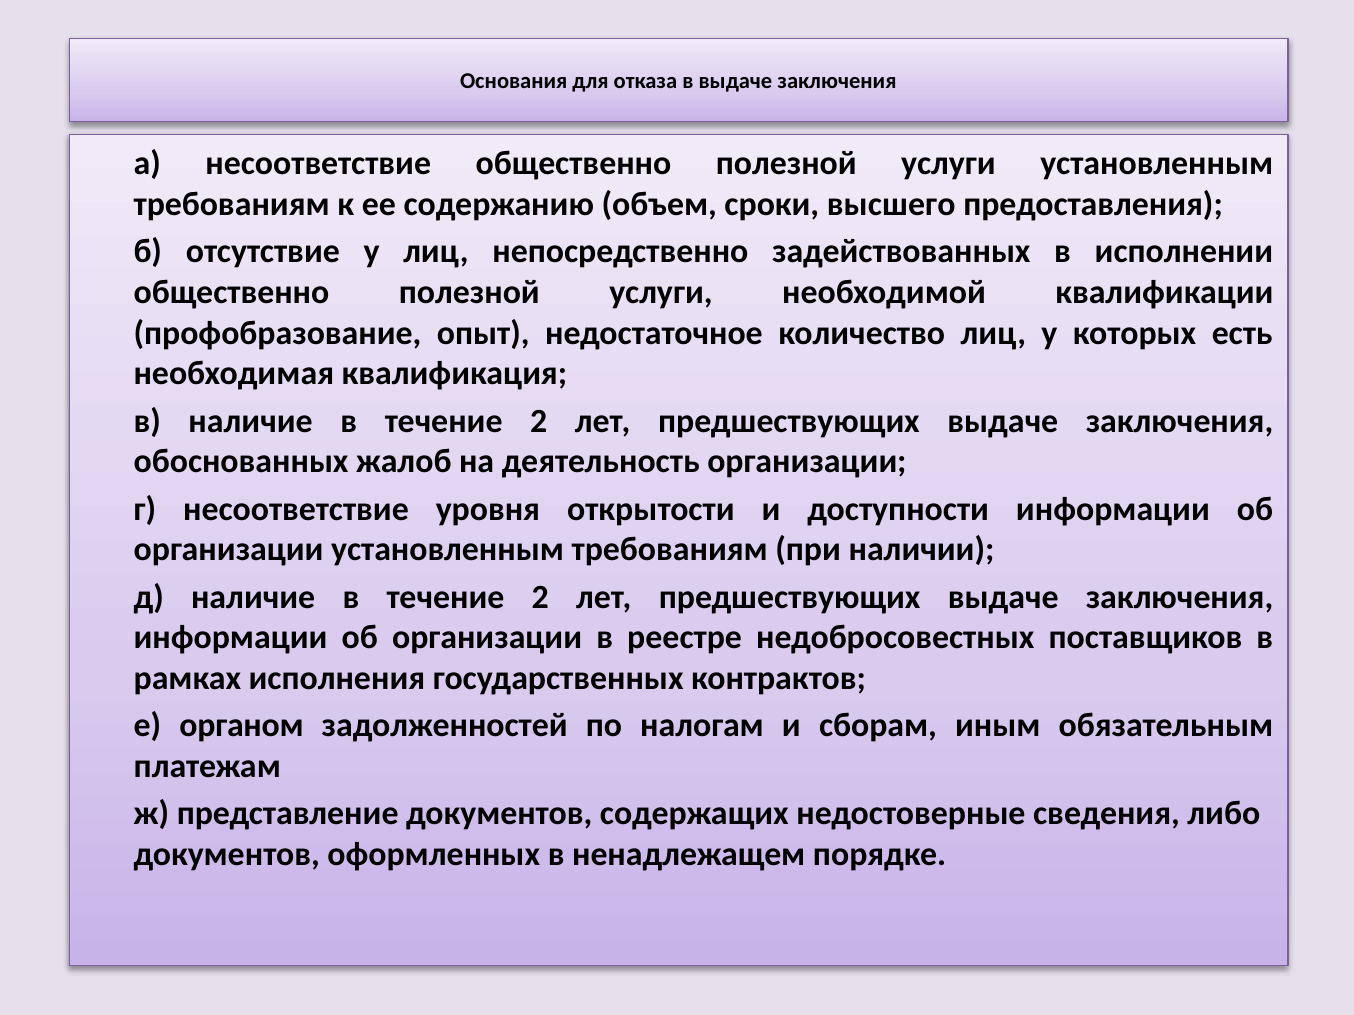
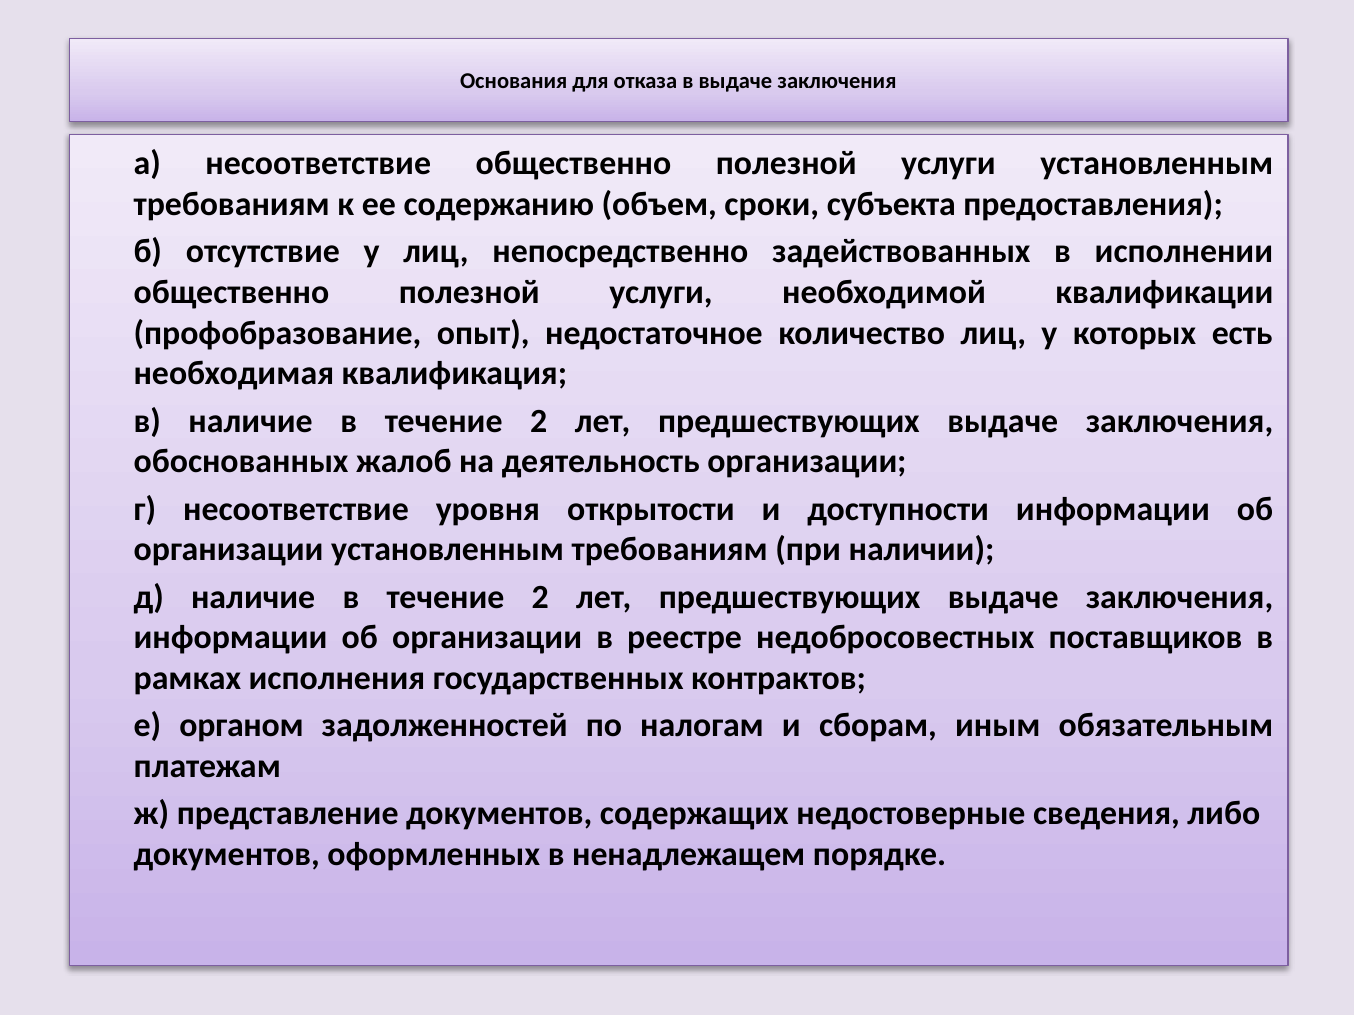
высшего: высшего -> субъекта (891, 205)
